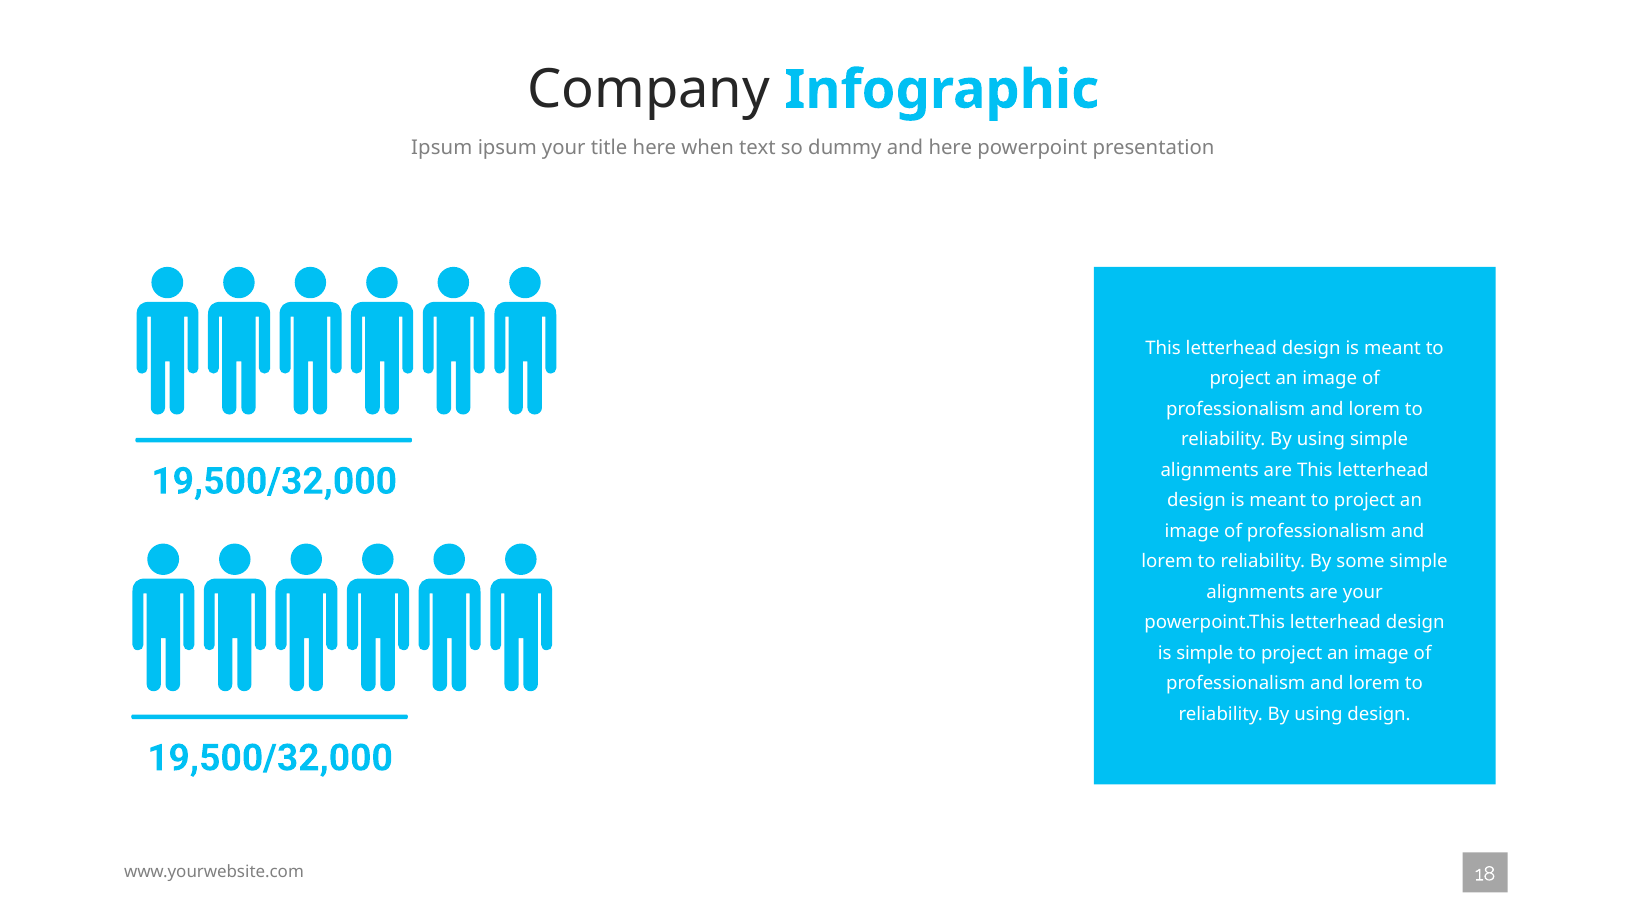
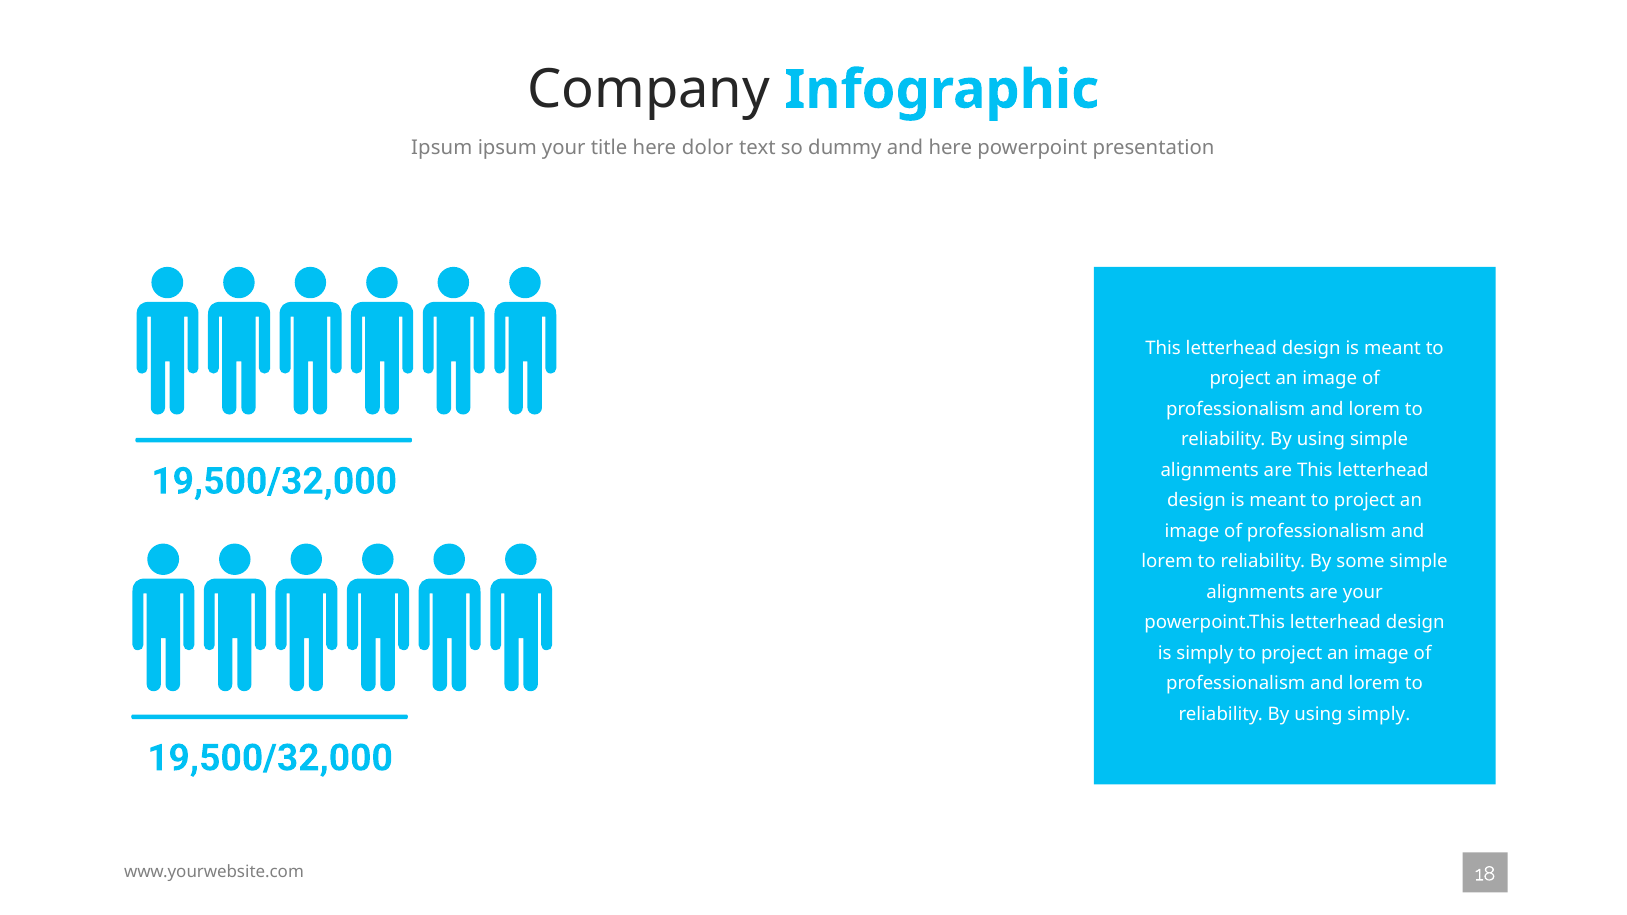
when: when -> dolor (708, 147)
is simple: simple -> simply (1205, 653)
using design: design -> simply (1379, 714)
